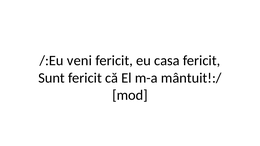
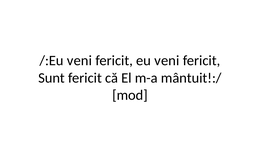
eu casa: casa -> veni (167, 61)
